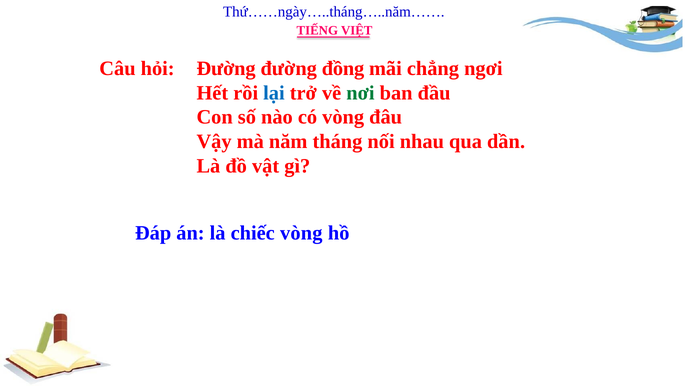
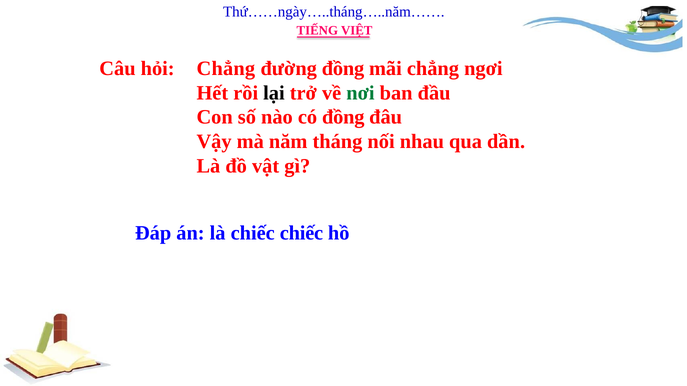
hỏi Đường: Đường -> Chẳng (226, 68)
lại colour: blue -> black (274, 93)
có vòng: vòng -> đồng (343, 117)
chiếc vòng: vòng -> chiếc (301, 233)
